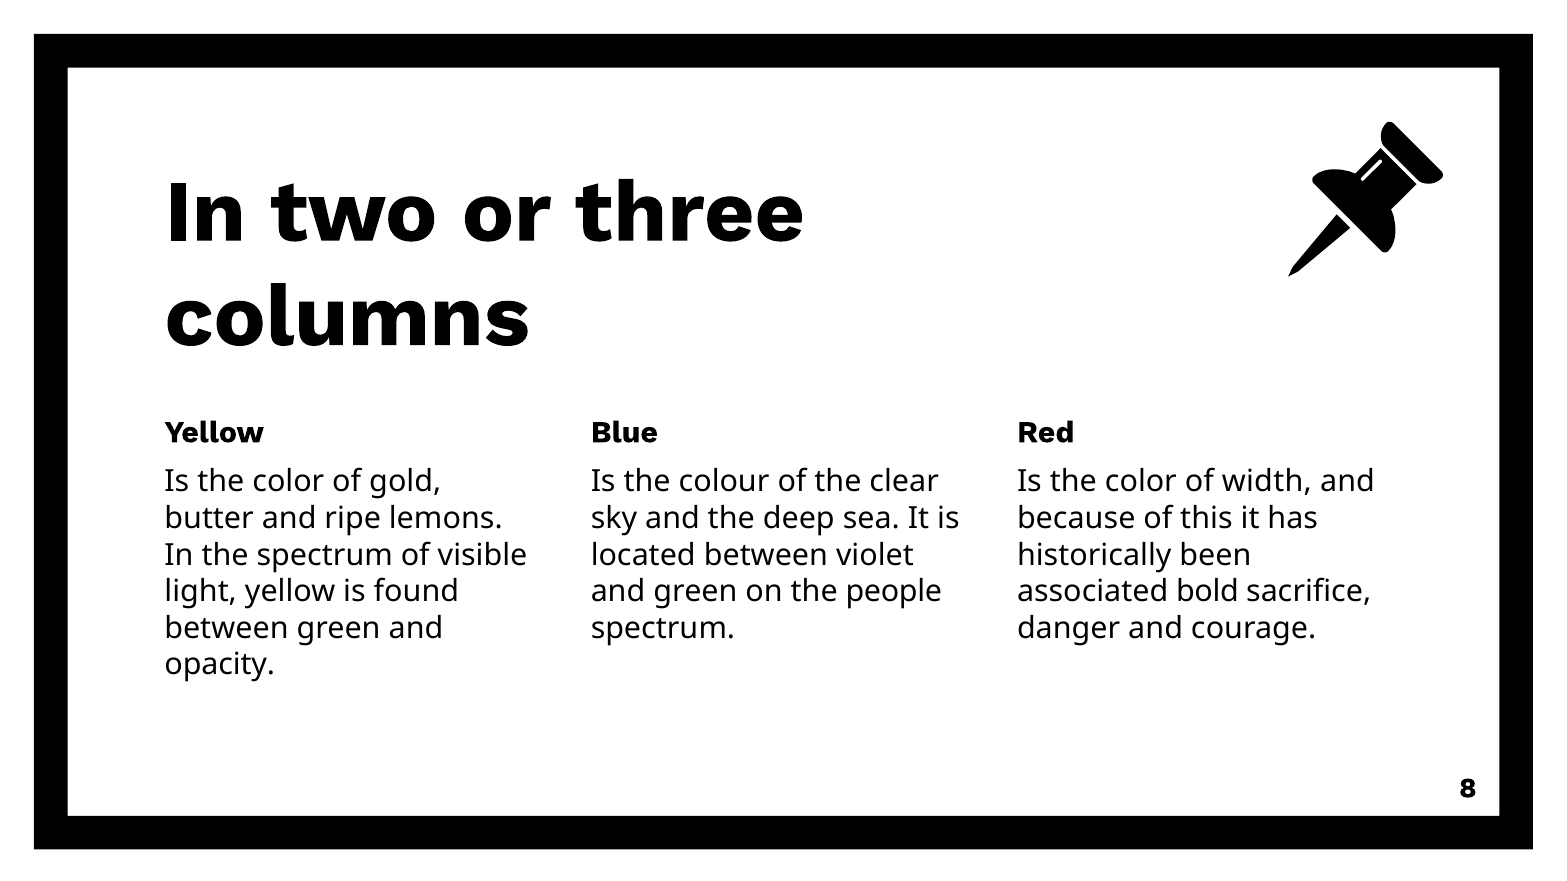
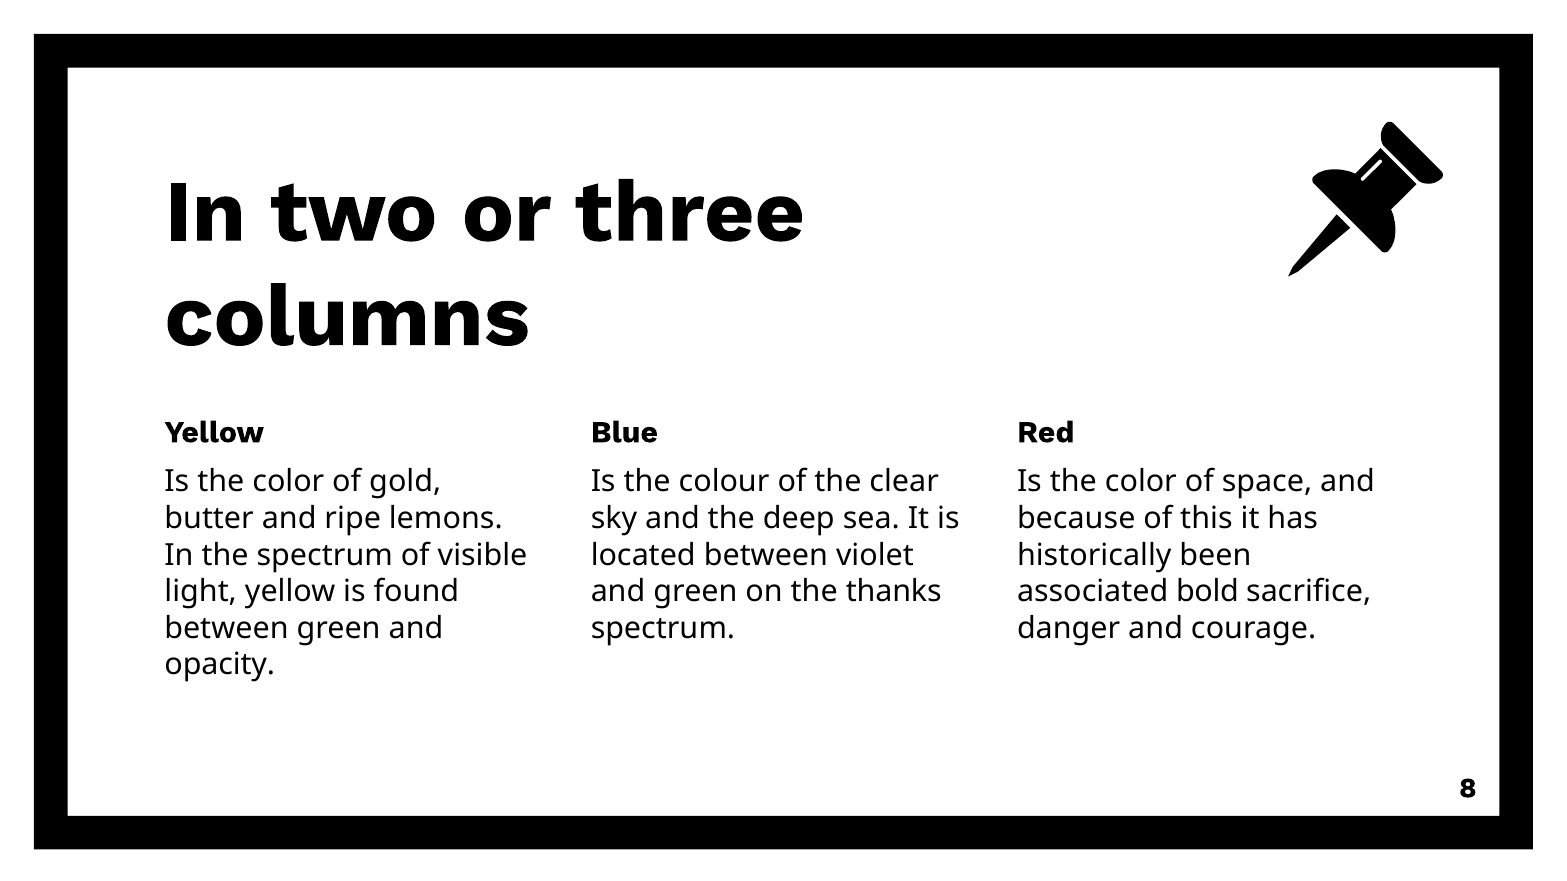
width: width -> space (1267, 482)
people: people -> thanks (894, 592)
